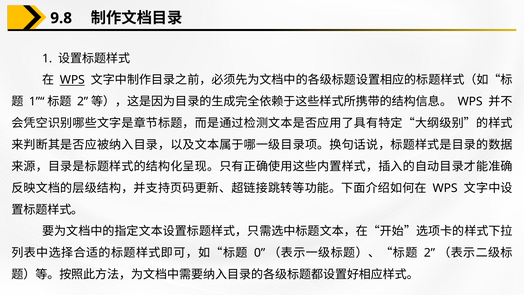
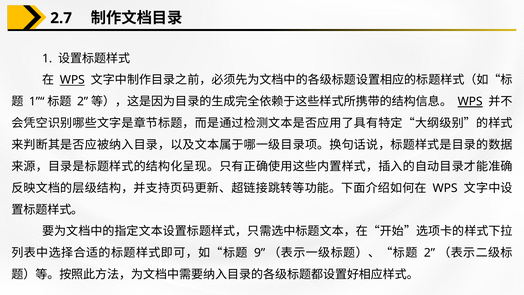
9.8: 9.8 -> 2.7 (61, 18)
WPS underline: none -> present (470, 102)
0: 0 -> 9 (260, 253)
